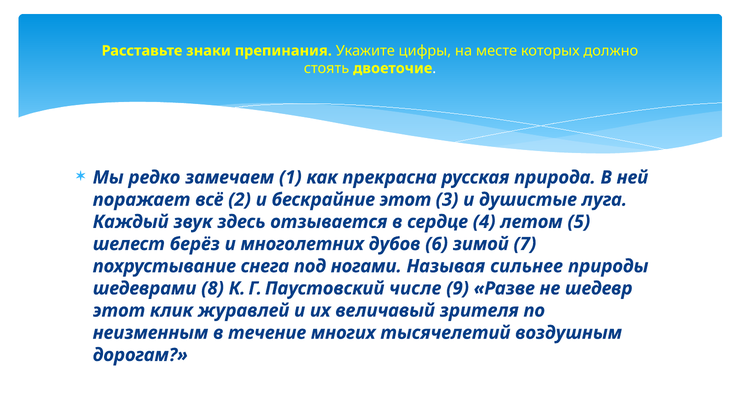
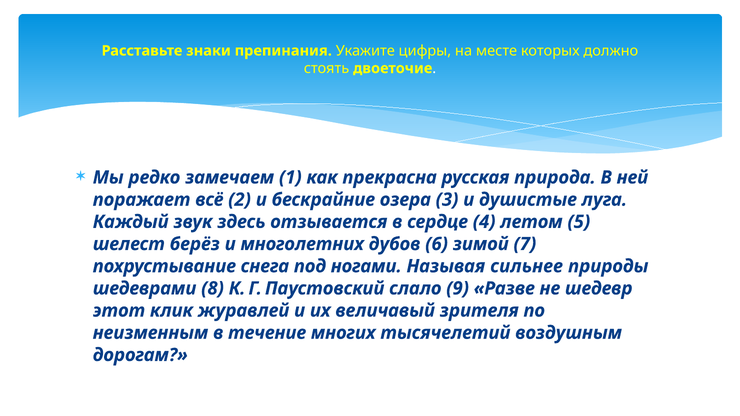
бескрайние этот: этот -> озера (405, 200)
числе: числе -> слало (415, 289)
